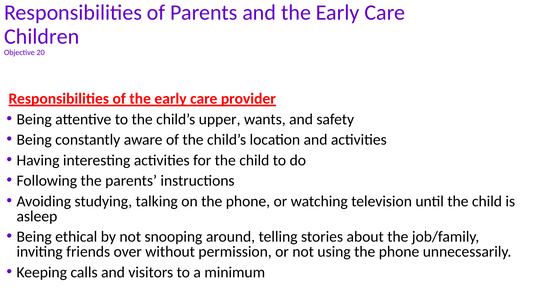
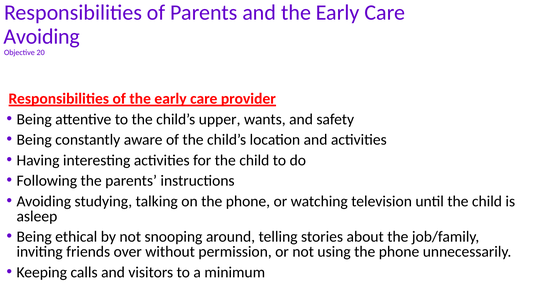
Children: Children -> Avoiding (42, 36)
